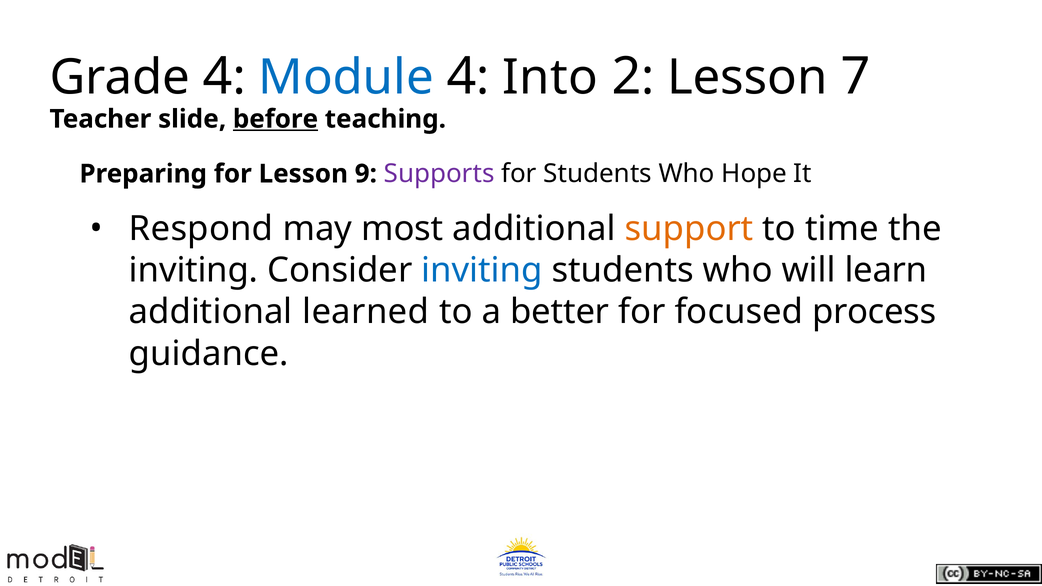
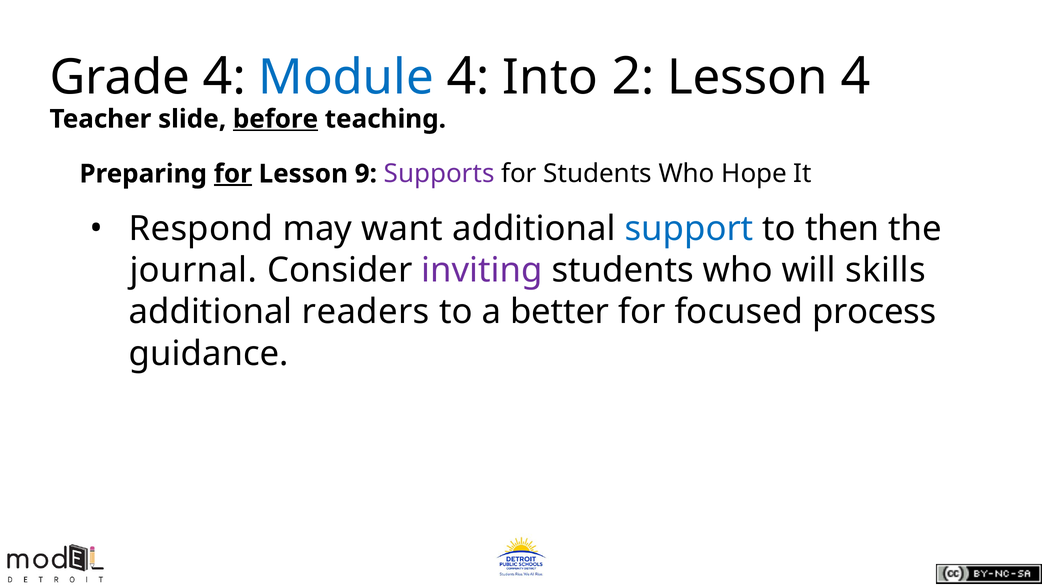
Lesson 7: 7 -> 4 (856, 77)
for underline: none -> present (233, 174)
most: most -> want (402, 229)
support colour: orange -> blue (689, 229)
time: time -> then (842, 229)
inviting: inviting -> journal (193, 270)
inviting colour: blue -> purple (482, 270)
learn: learn -> skills (886, 270)
learned: learned -> readers (366, 312)
